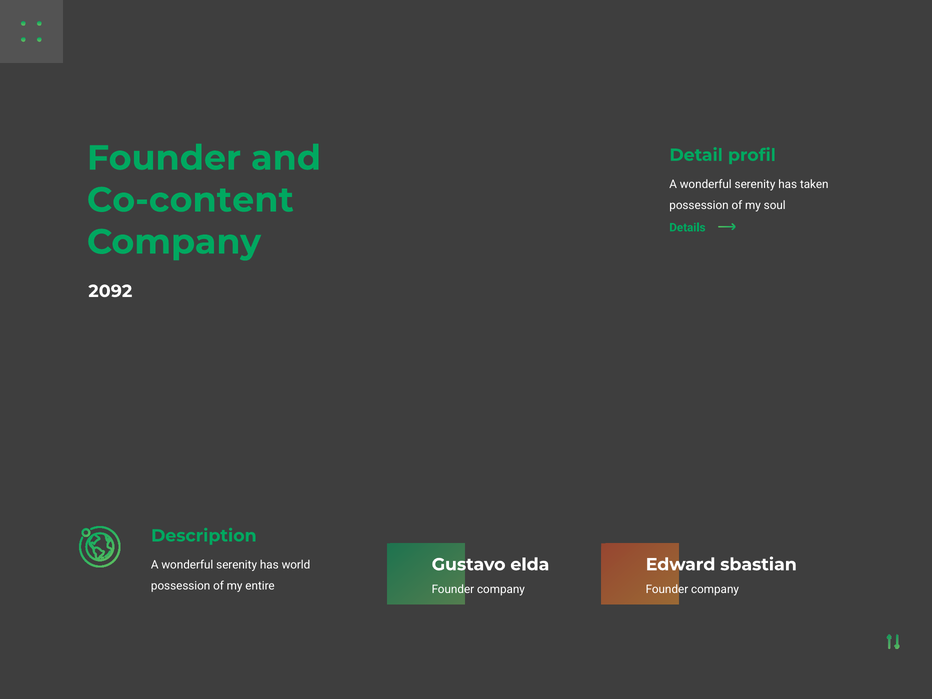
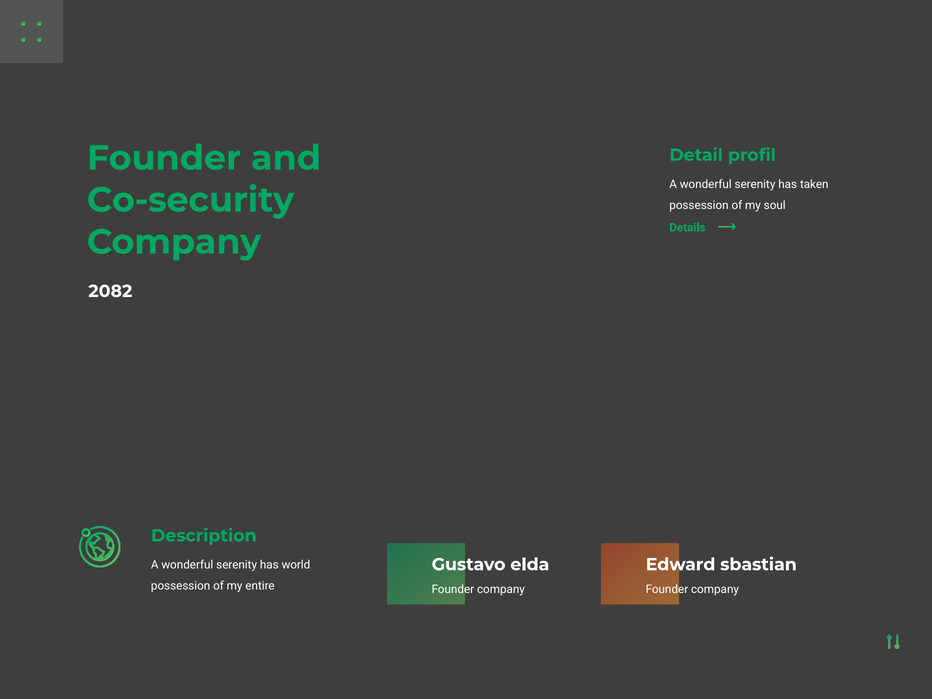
Co-content: Co-content -> Co-security (190, 200)
2092: 2092 -> 2082 (110, 291)
